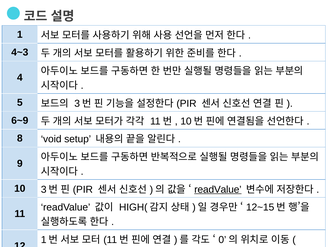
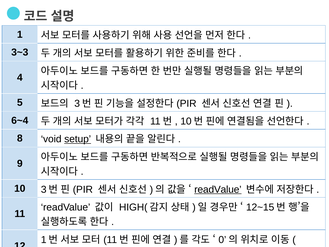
4~3: 4~3 -> 3~3 (20, 52)
6~9: 6~9 -> 6~4 (20, 120)
setup underline: none -> present (78, 139)
